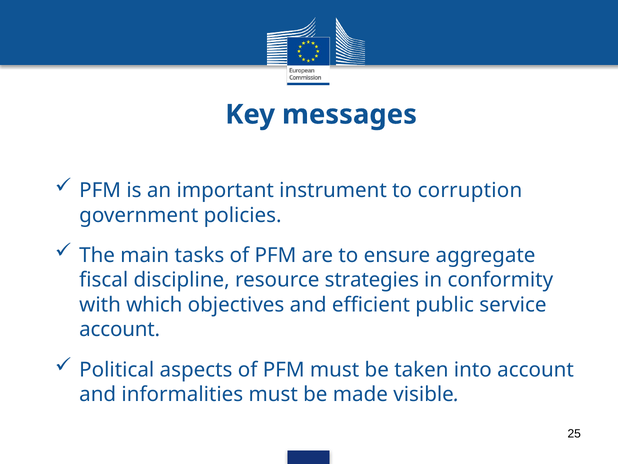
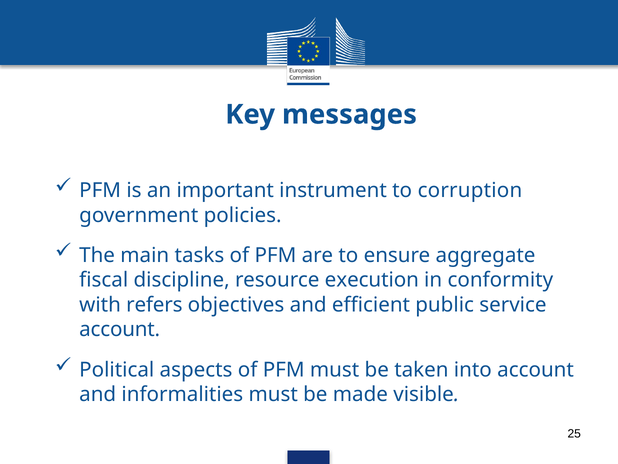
strategies: strategies -> execution (372, 280)
which: which -> refers (154, 305)
